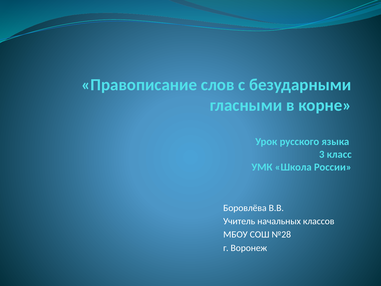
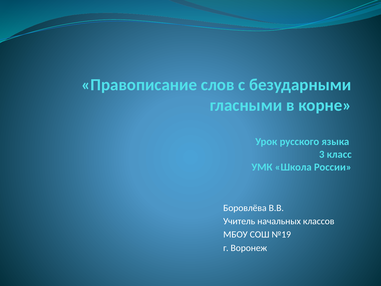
№28: №28 -> №19 (281, 234)
